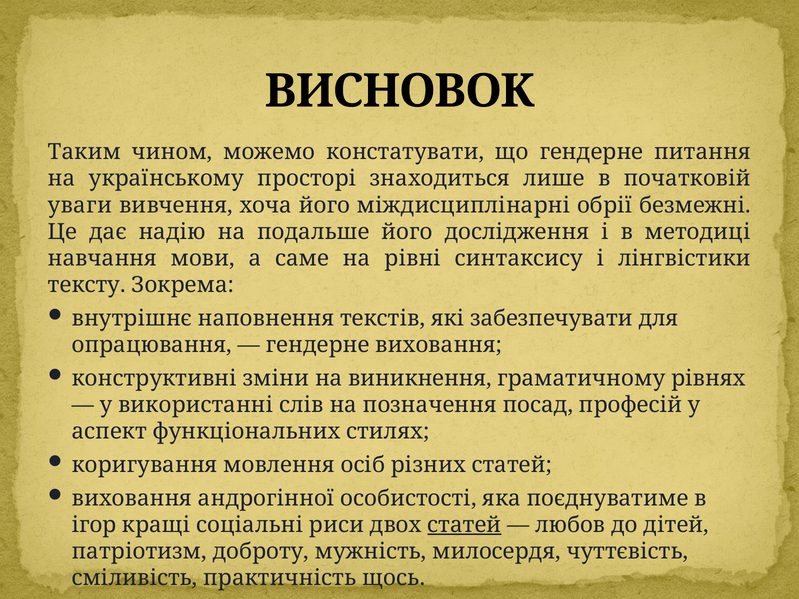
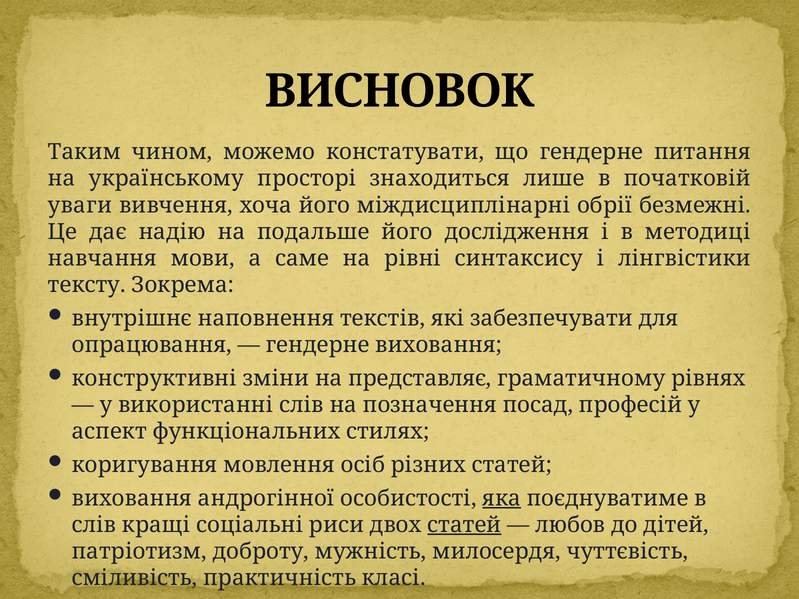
виникнення: виникнення -> представляє (420, 379)
яка underline: none -> present (502, 498)
ігор: ігор -> слів (94, 525)
щось: щось -> класі (394, 578)
